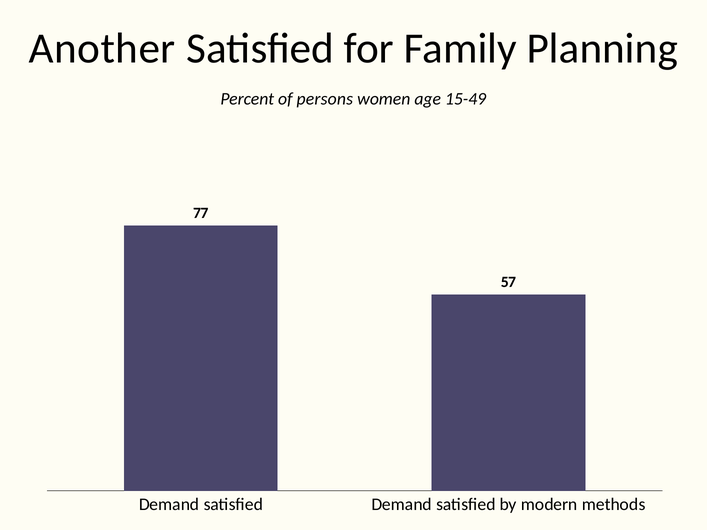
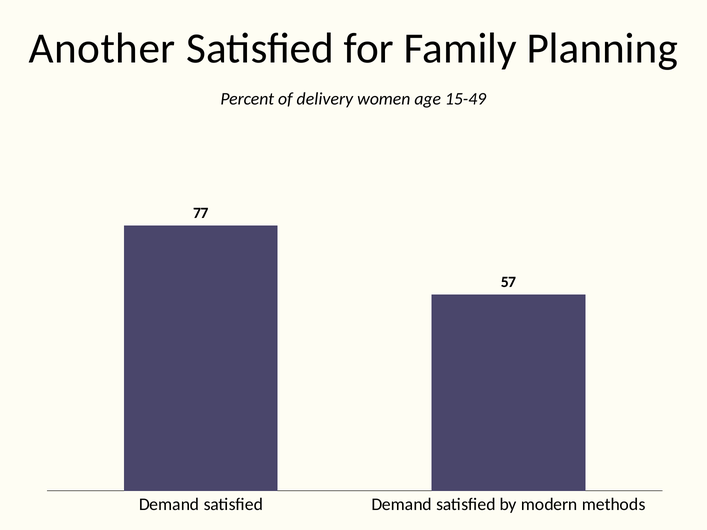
persons: persons -> delivery (325, 99)
